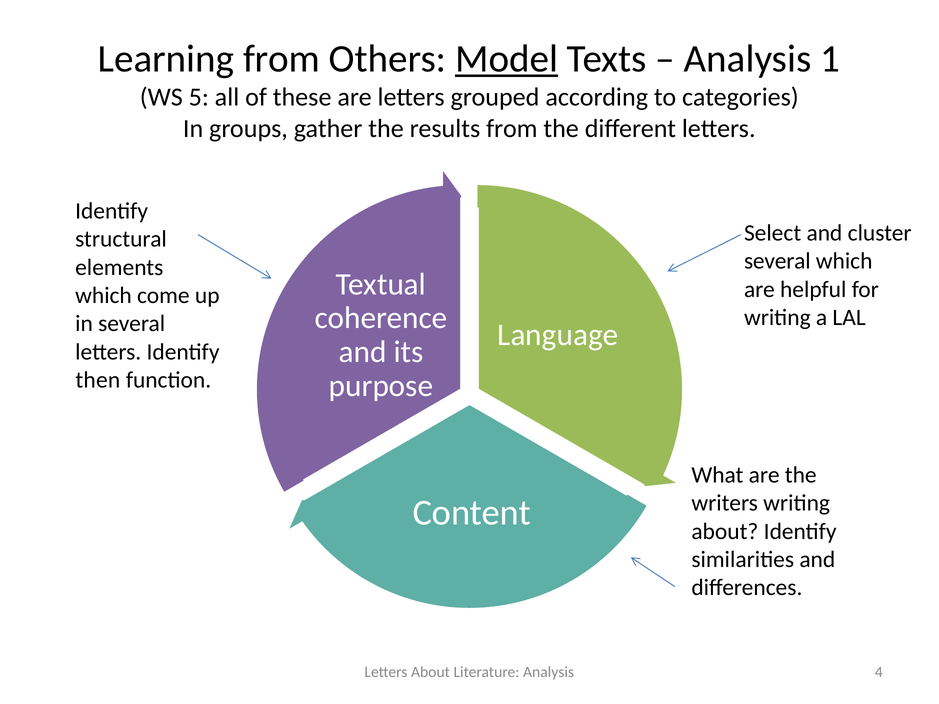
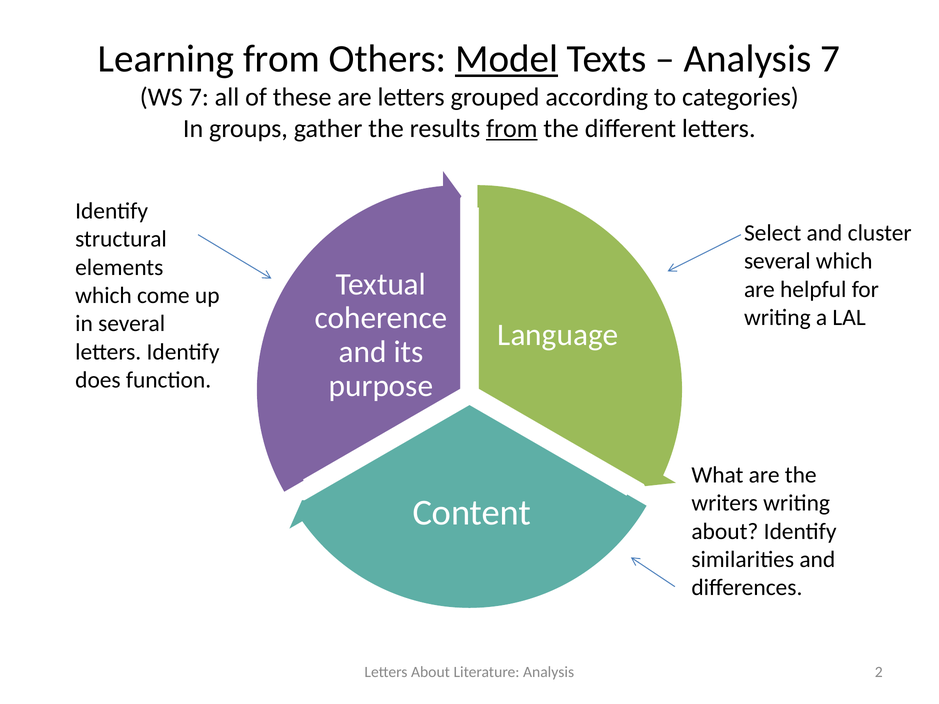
Analysis 1: 1 -> 7 (830, 59)
WS 5: 5 -> 7 (199, 97)
from underline: none -> present (512, 129)
then: then -> does (98, 380)
4: 4 -> 2 (879, 672)
